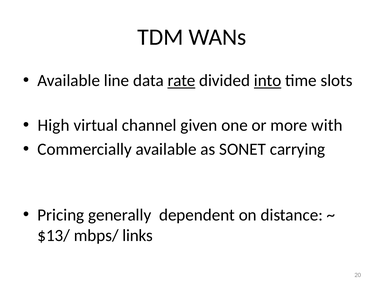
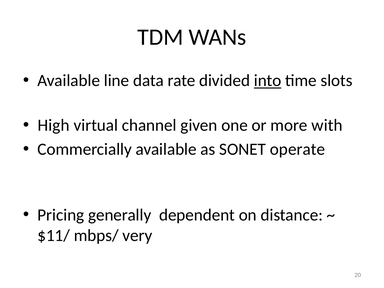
rate underline: present -> none (181, 81)
carrying: carrying -> operate (298, 149)
$13/: $13/ -> $11/ (54, 235)
links: links -> very (137, 235)
